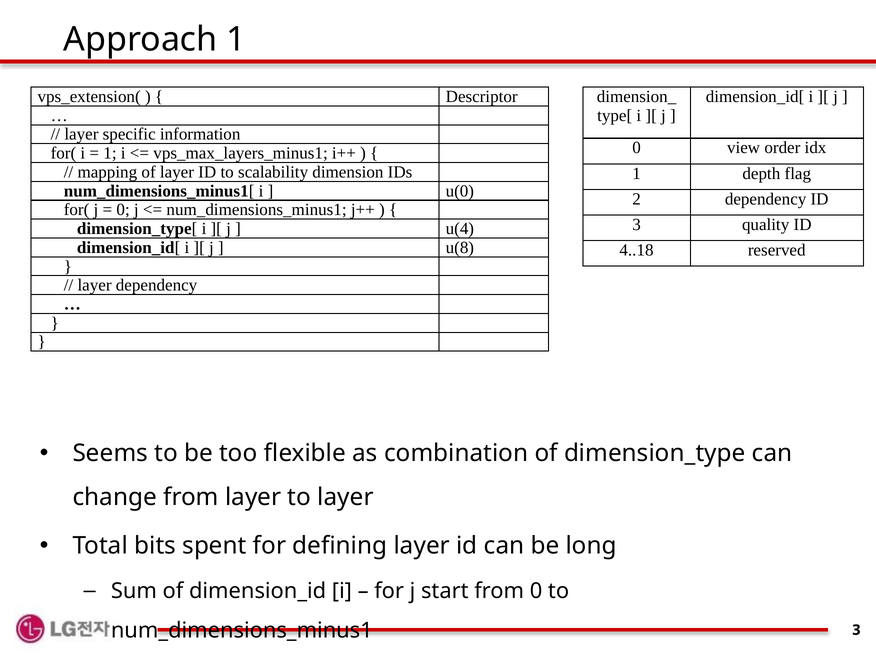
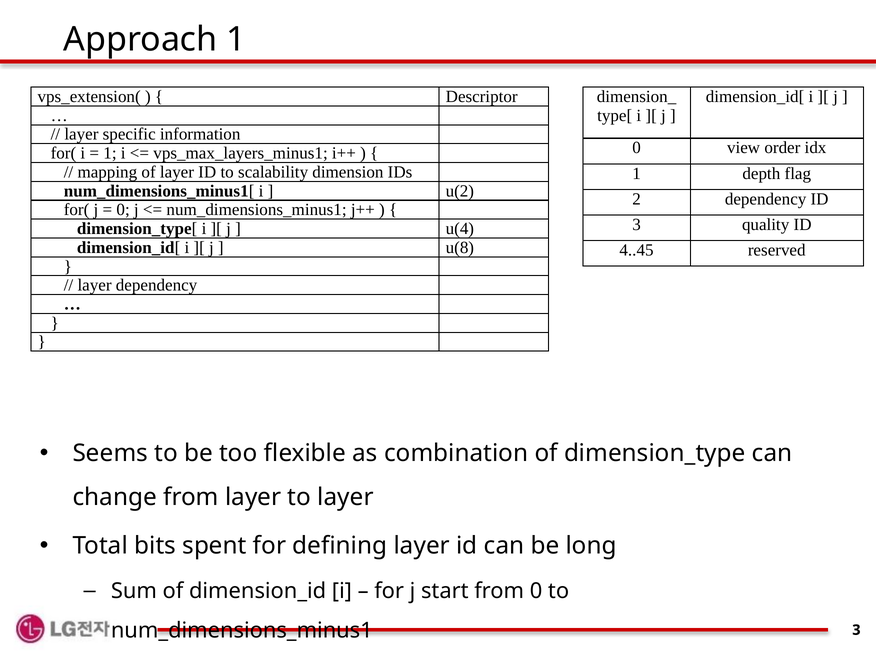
u(0: u(0 -> u(2 (460, 191)
4..18: 4..18 -> 4..45 (637, 250)
